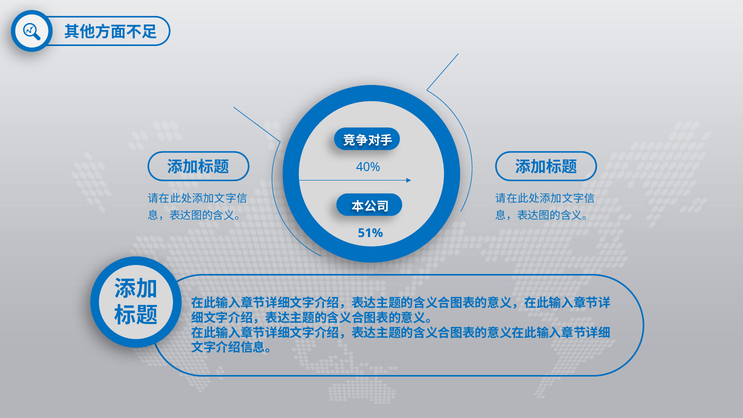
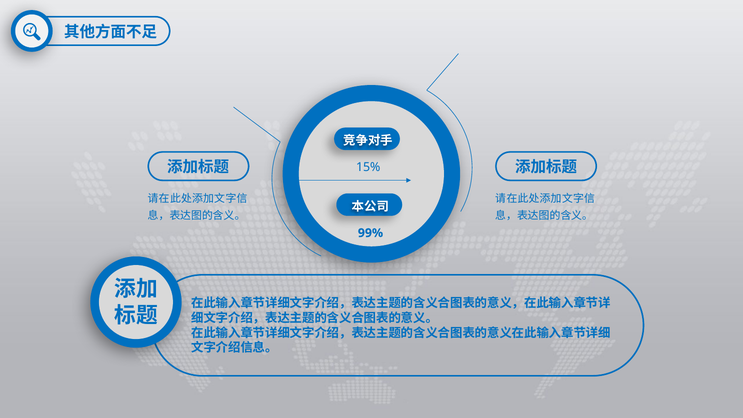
40%: 40% -> 15% (368, 167)
51%: 51% -> 99% (370, 233)
